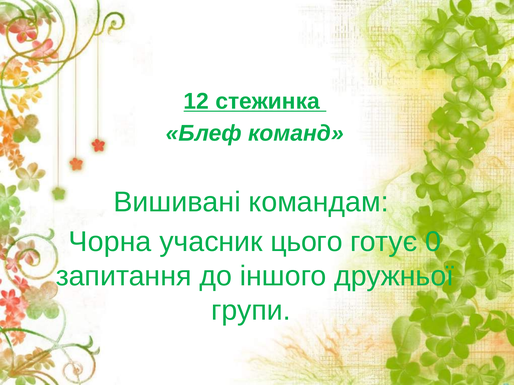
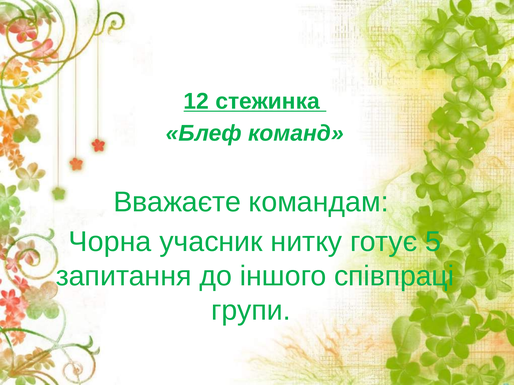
Вишивані: Вишивані -> Вважаєте (177, 202)
цього: цього -> нитку (306, 242)
0: 0 -> 5 (433, 242)
дружньої: дружньої -> співпраці (394, 276)
